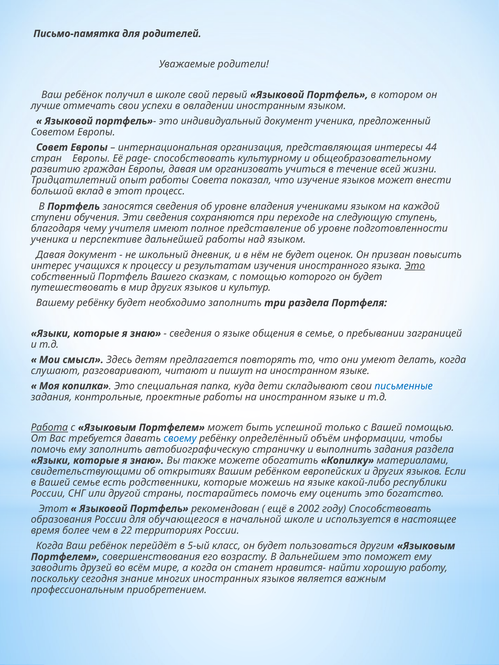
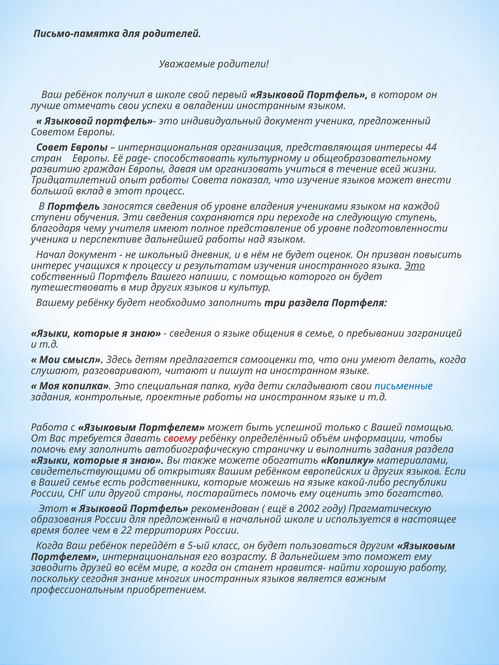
Давая: Давая -> Начал (51, 255)
сказкам: сказкам -> напиши (209, 277)
повторять: повторять -> самооценки (268, 360)
Работа underline: present -> none (49, 428)
своему colour: blue -> red (180, 439)
году Способствовать: Способствовать -> Прагматическую (390, 509)
для обучающегося: обучающегося -> предложенный (184, 520)
Портфелем совершенствования: совершенствования -> интернациональная (151, 557)
